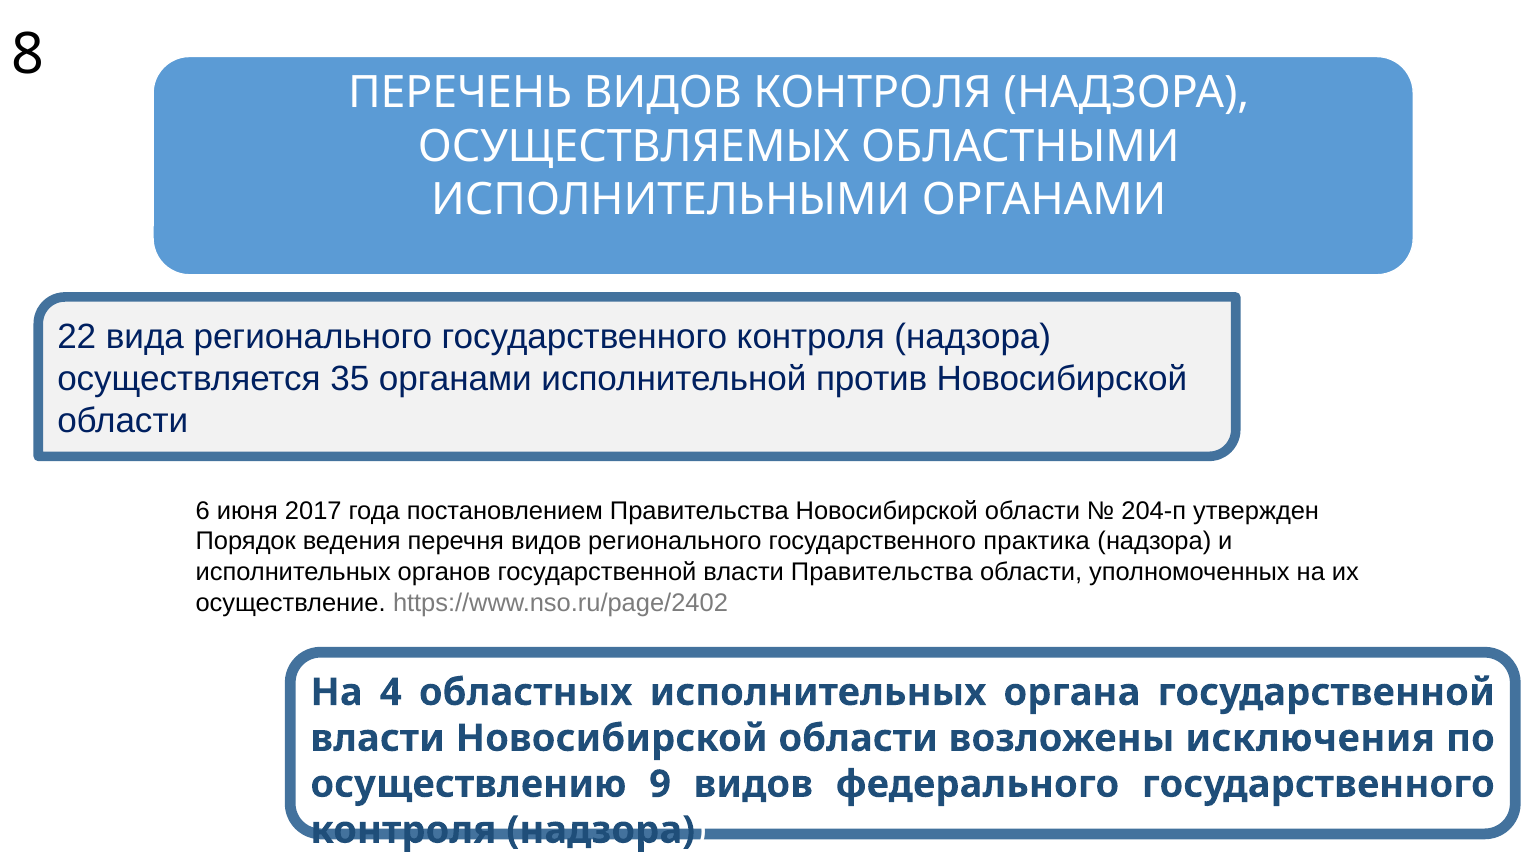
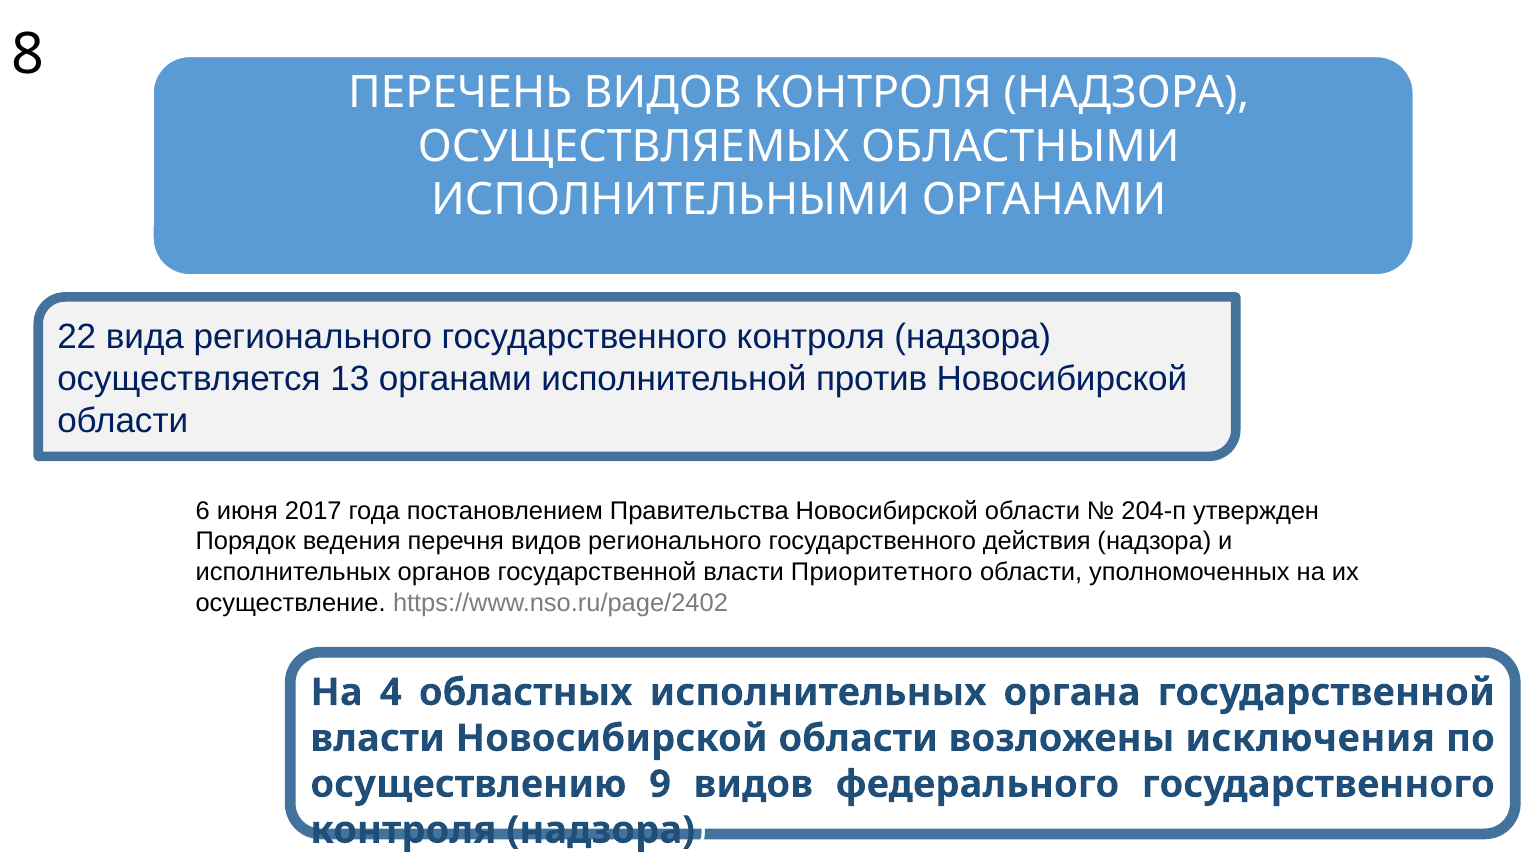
35: 35 -> 13 (350, 379)
практика: практика -> действия (1037, 542)
власти Правительства: Правительства -> Приоритетного (882, 572)
